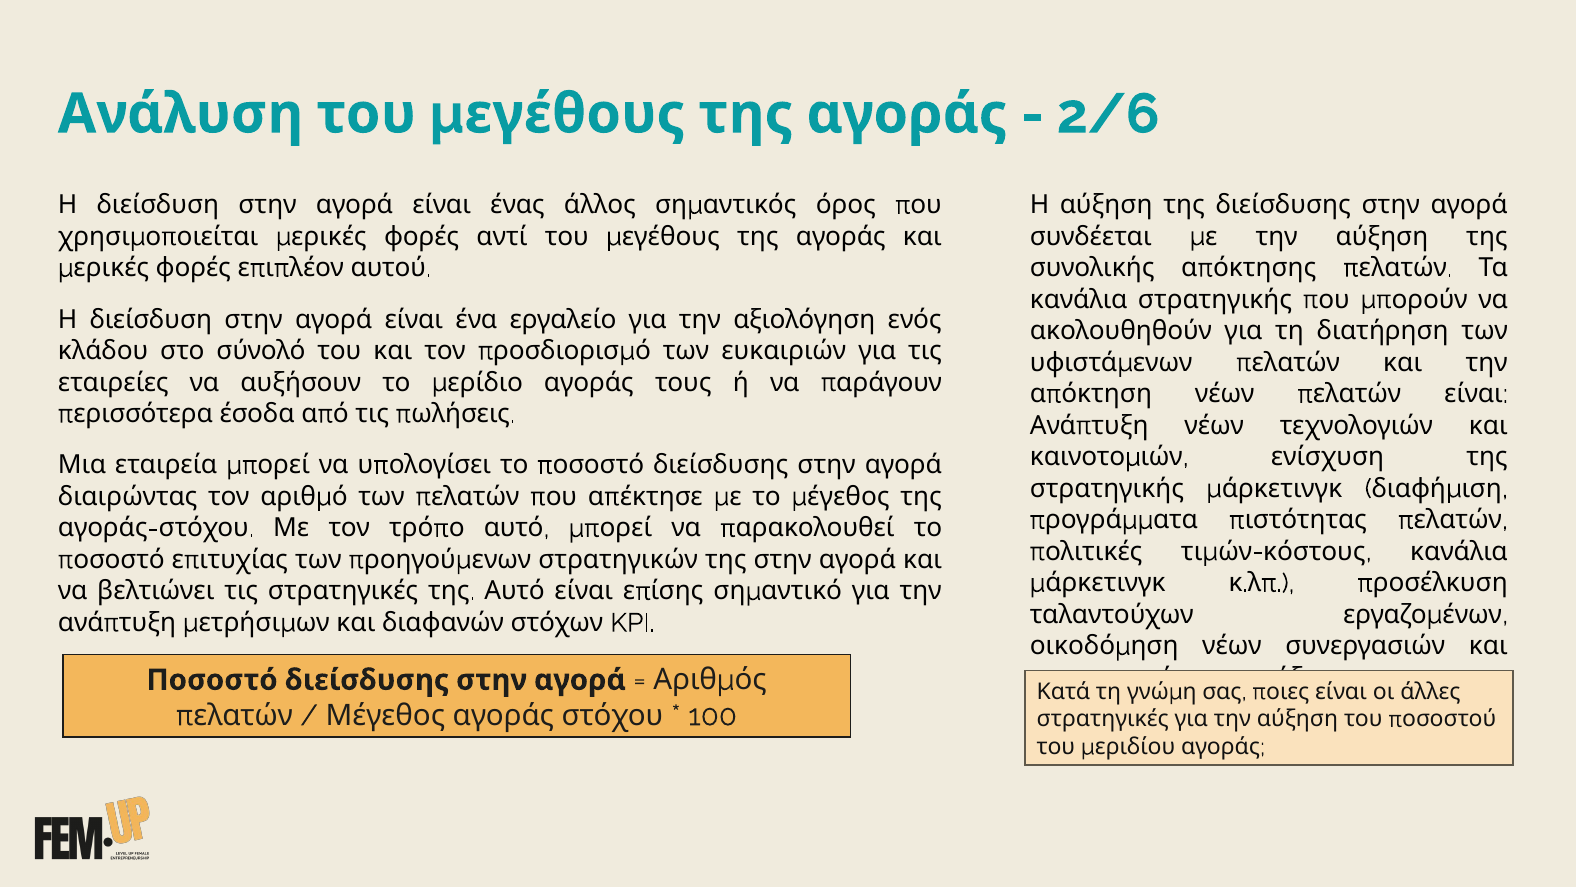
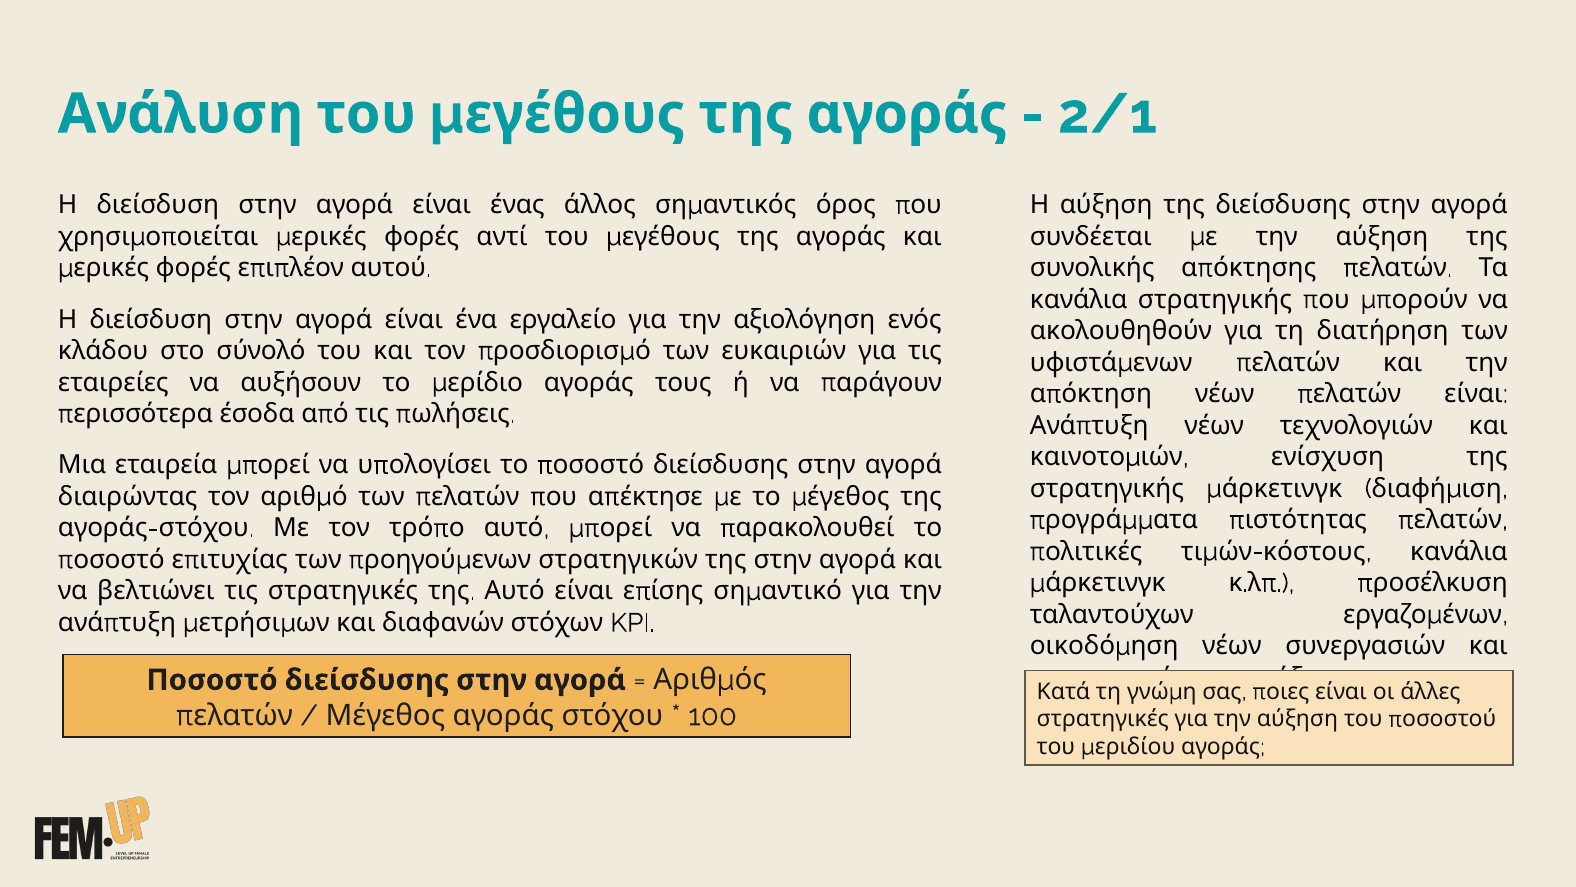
2/6: 2/6 -> 2/1 (1108, 114)
